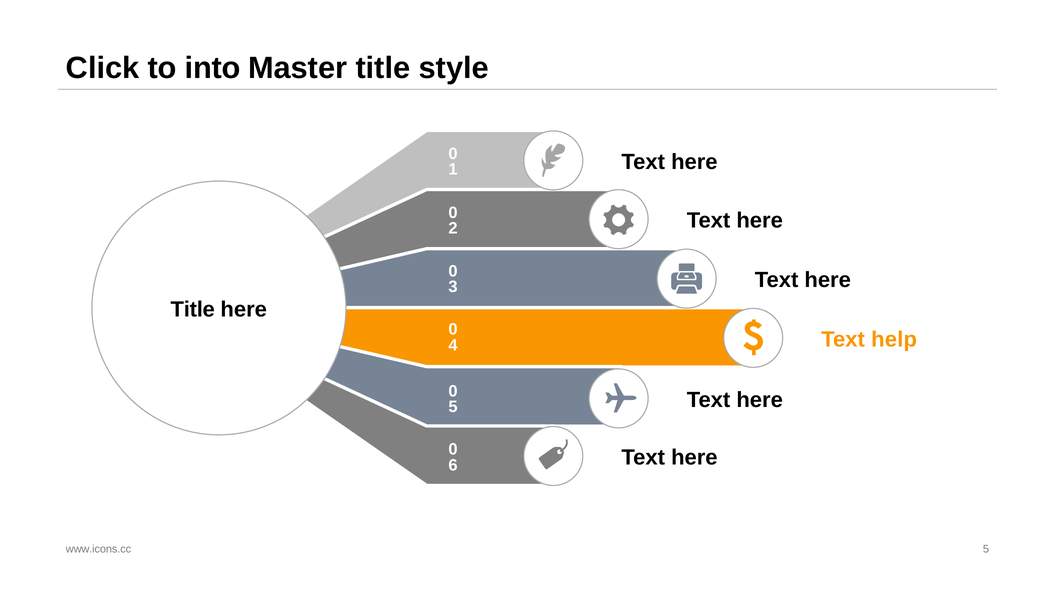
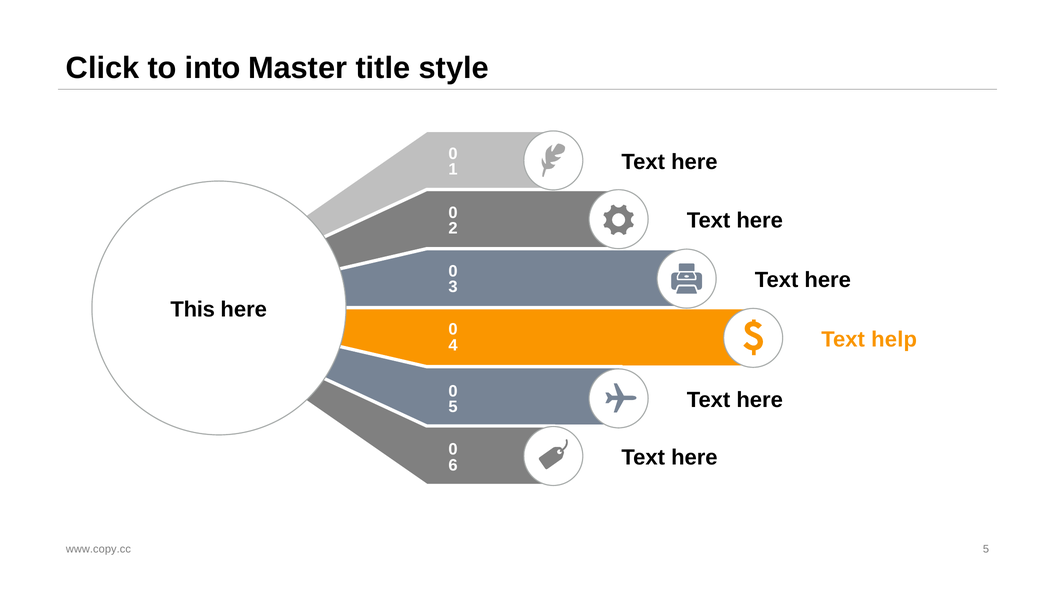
Title: Title -> This (193, 310)
www.icons.cc: www.icons.cc -> www.copy.cc (98, 550)
